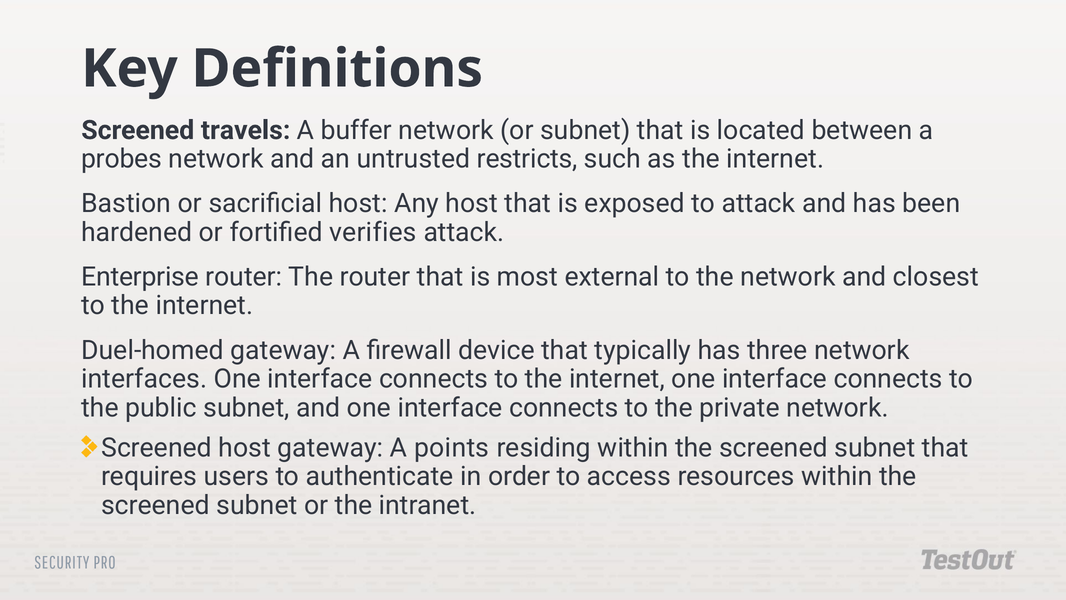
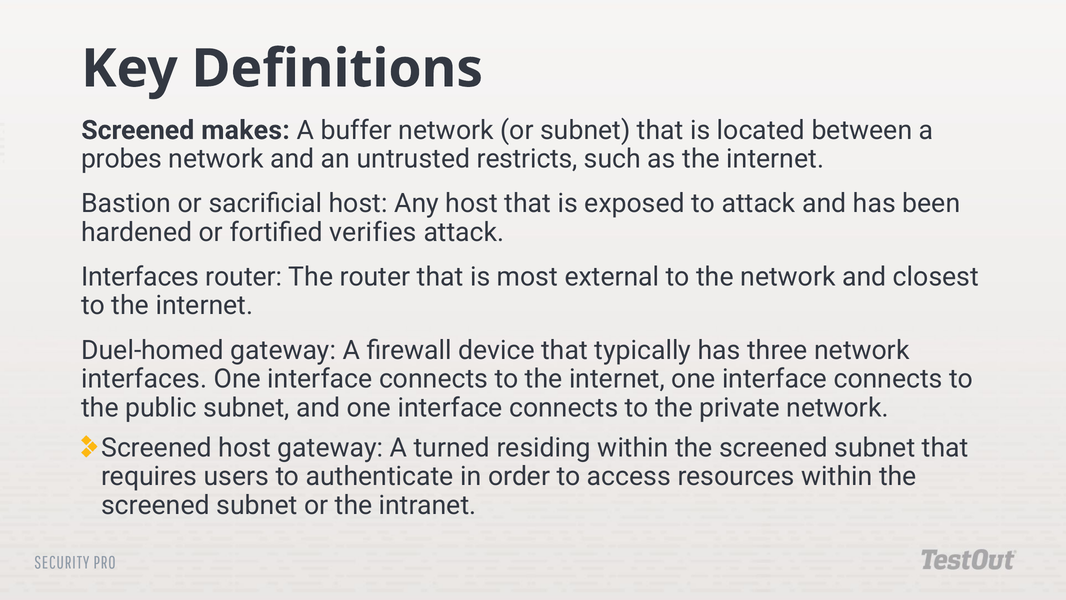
travels: travels -> makes (246, 130)
Enterprise: Enterprise -> Interfaces (140, 277)
points: points -> turned (452, 447)
